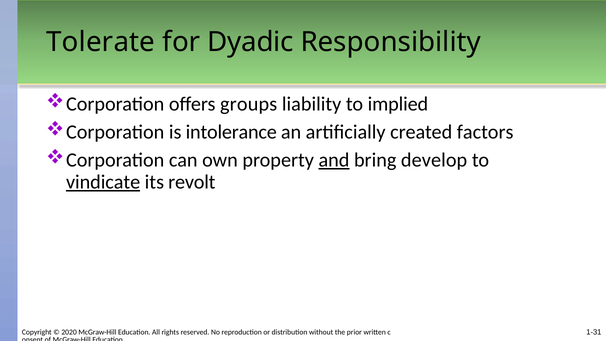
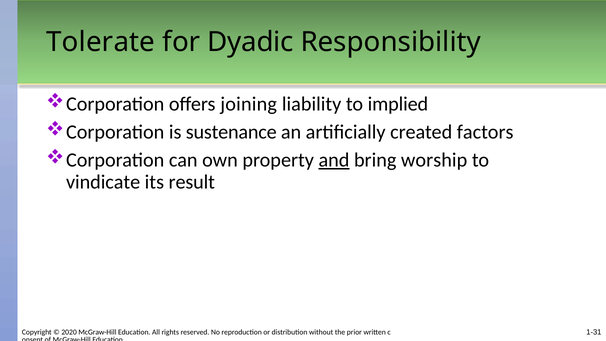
groups: groups -> joining (249, 104)
intolerance: intolerance -> sustenance (231, 132)
develop: develop -> worship (434, 160)
vindicate underline: present -> none (103, 182)
revolt: revolt -> result (192, 182)
